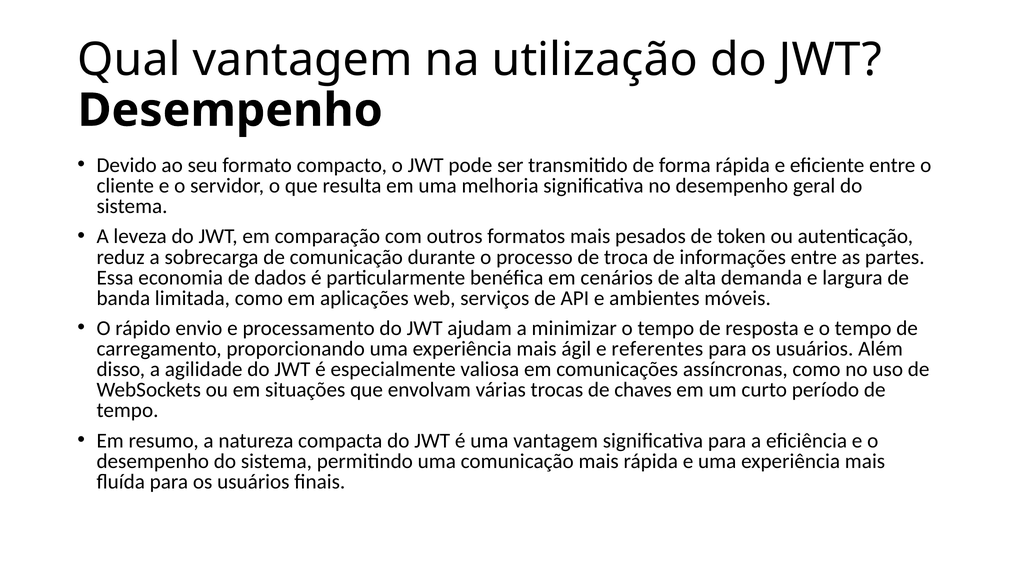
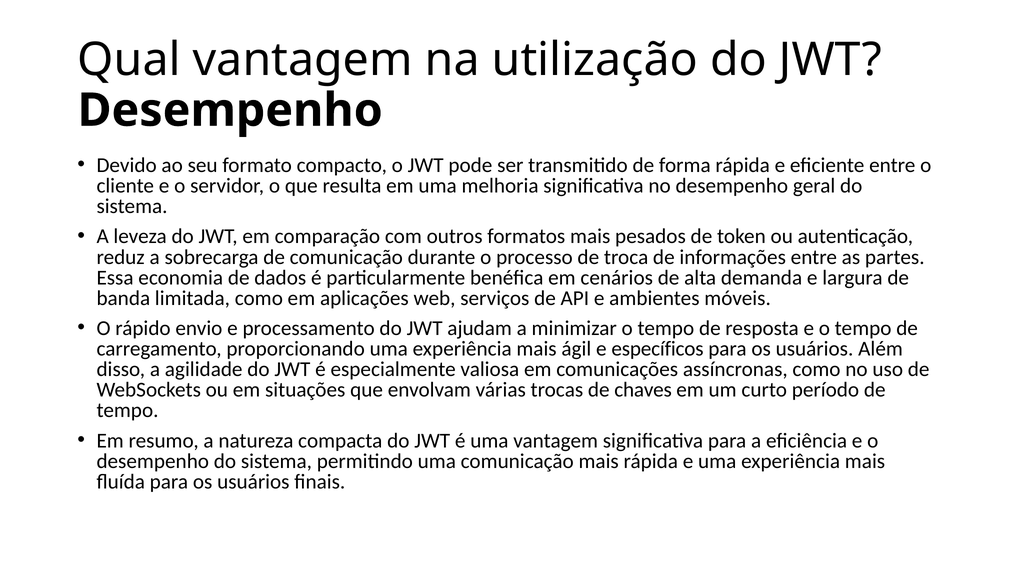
referentes: referentes -> específicos (658, 349)
